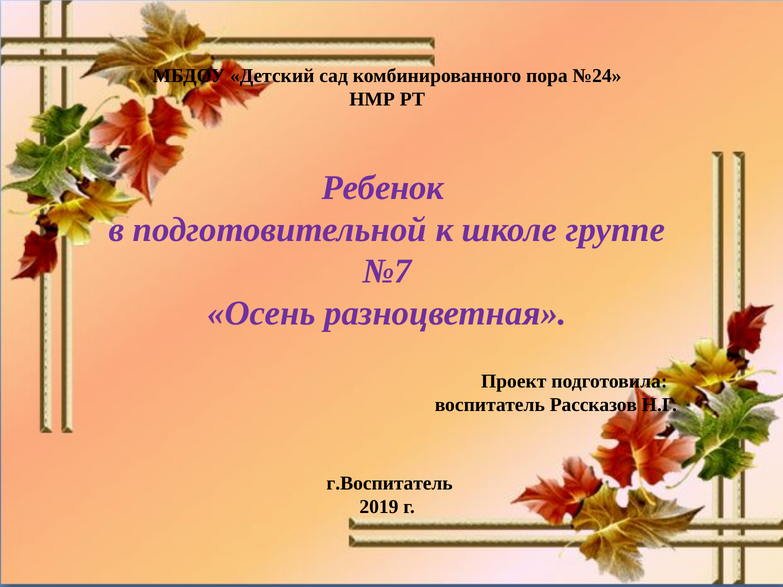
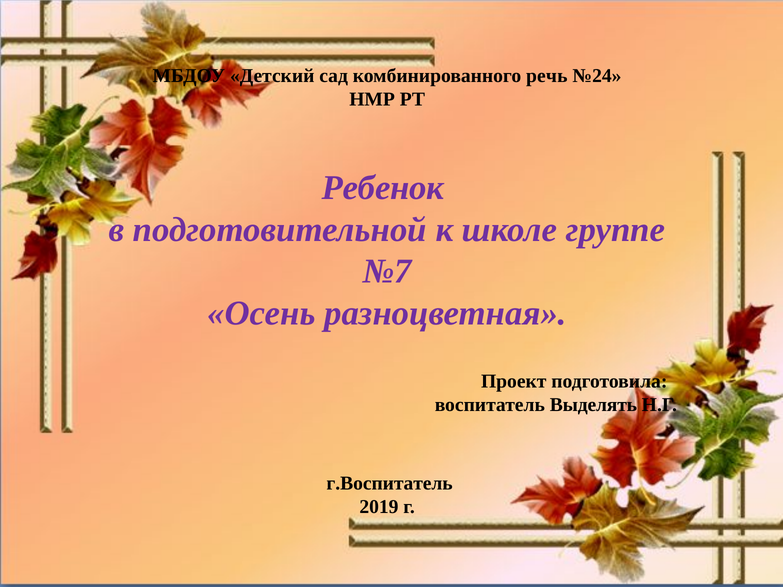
пора: пора -> речь (547, 76)
Рассказов: Рассказов -> Выделять (593, 405)
